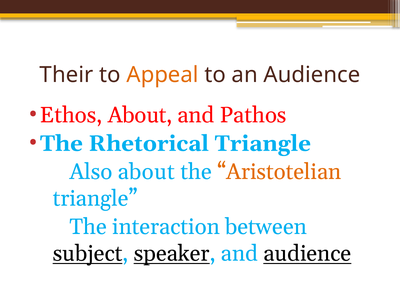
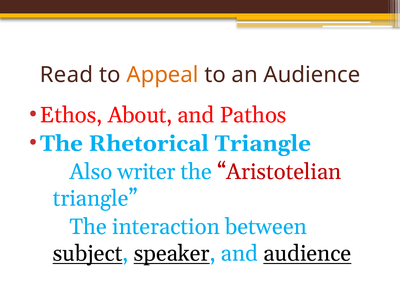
Their: Their -> Read (66, 75)
Also about: about -> writer (147, 172)
Aristotelian colour: orange -> red (279, 172)
